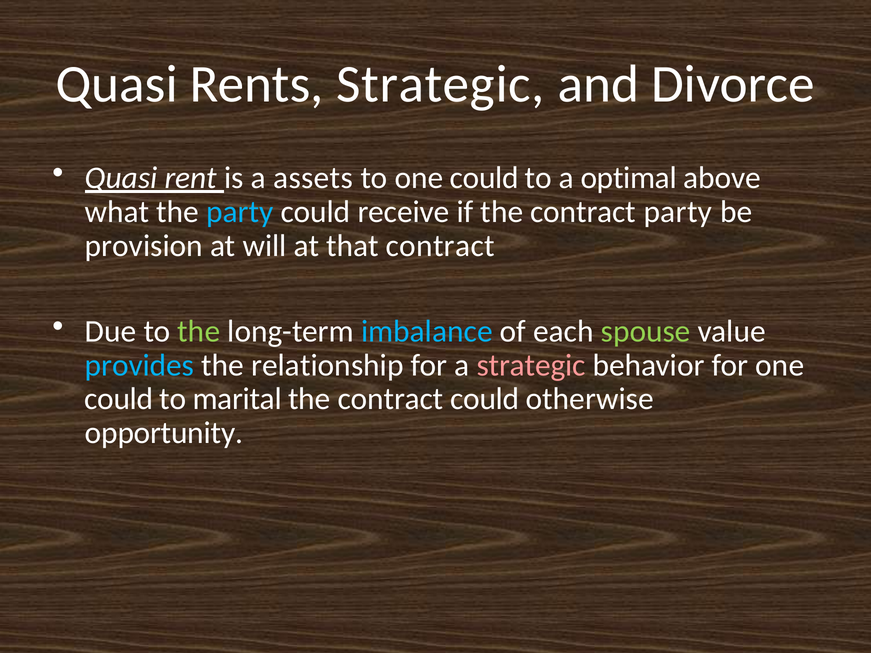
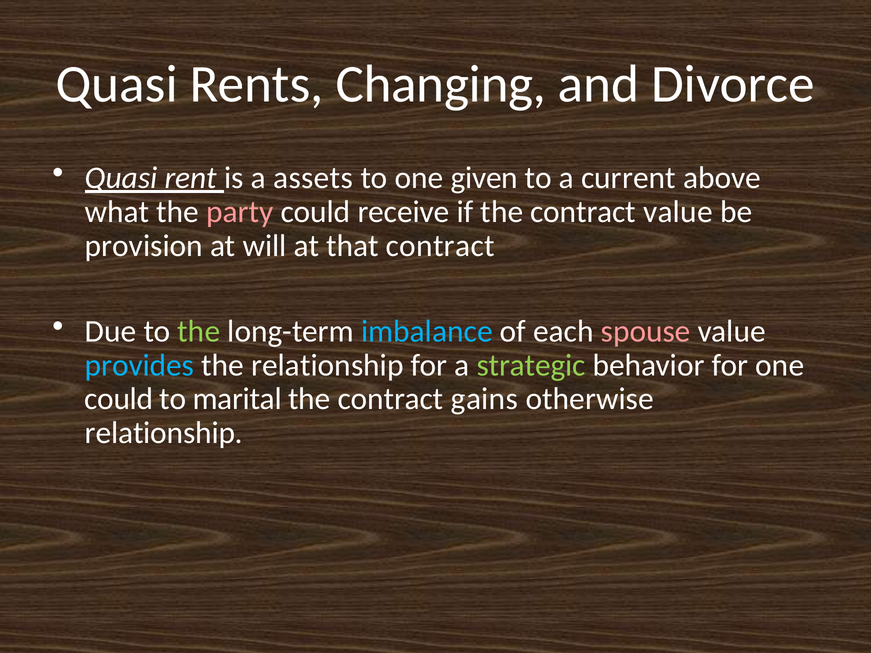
Rents Strategic: Strategic -> Changing (441, 84)
to one could: could -> given (484, 178)
optimal: optimal -> current (628, 178)
party colour: light blue -> pink (240, 212)
contract party: party -> value (678, 212)
spouse colour: light green -> pink (646, 331)
strategic colour: pink -> light green (531, 365)
contract could: could -> gains (485, 399)
opportunity: opportunity -> relationship (164, 433)
